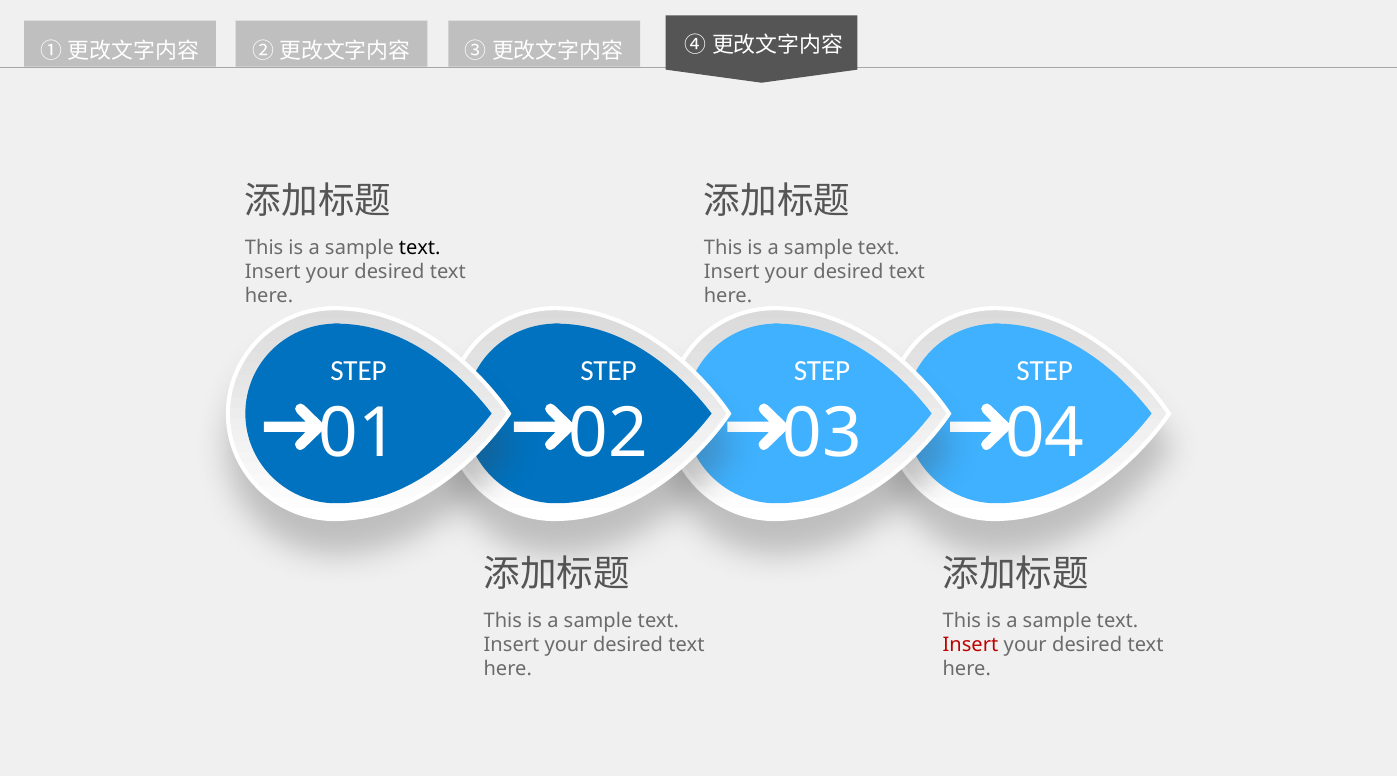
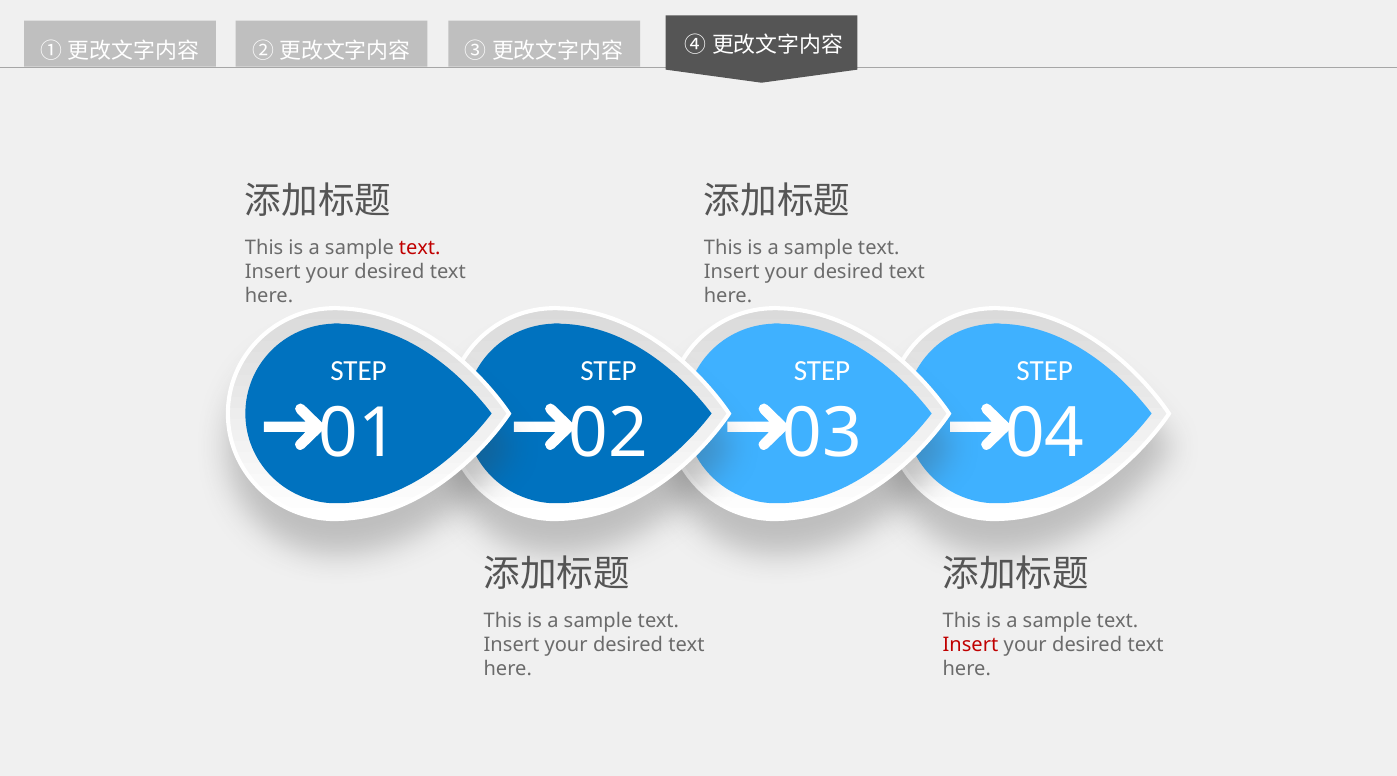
text colour: black -> red (420, 248)
